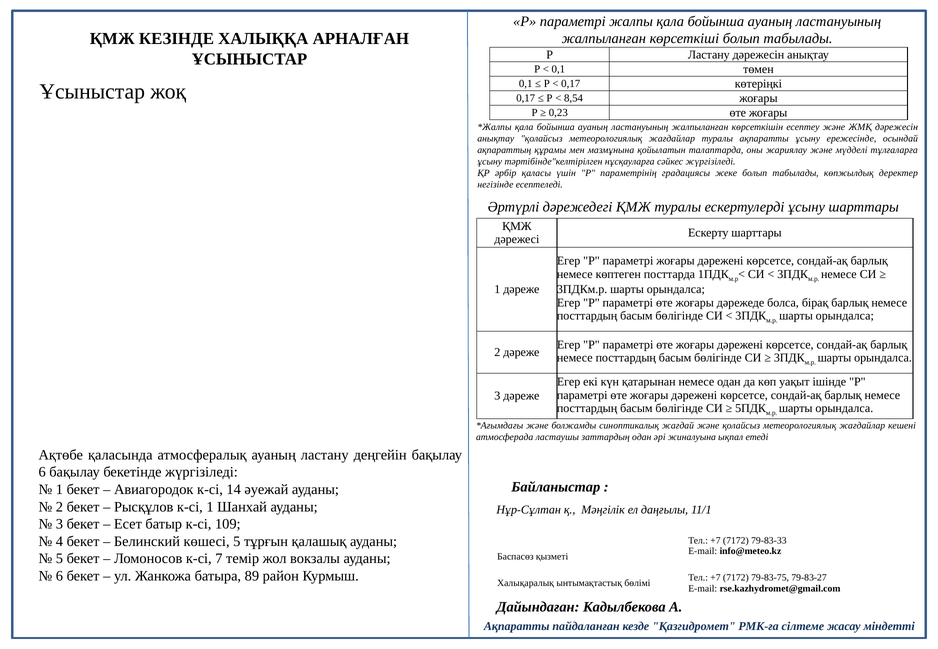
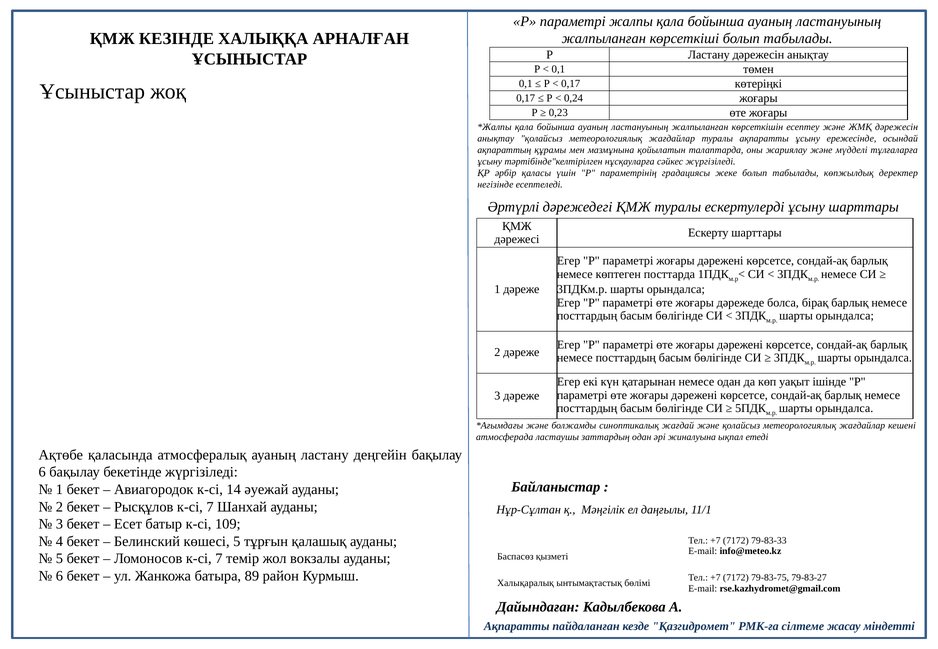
8,54: 8,54 -> 0,24 (574, 98)
Рысқұлов к-сі 1: 1 -> 7 (210, 507)
